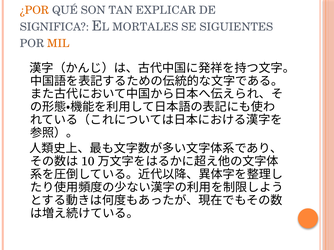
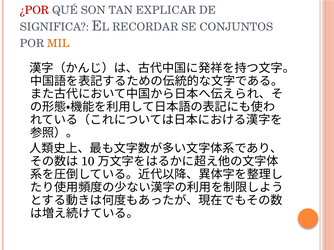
¿POR colour: orange -> red (34, 10)
MORTALES: MORTALES -> RECORDAR (145, 27)
SIGUIENTES: SIGUIENTES -> CONJUNTOS (236, 27)
